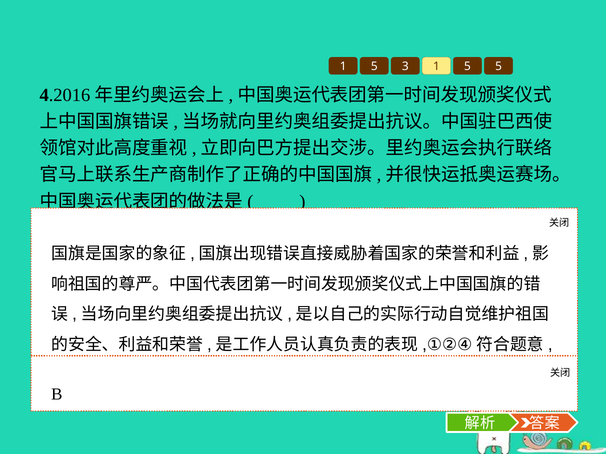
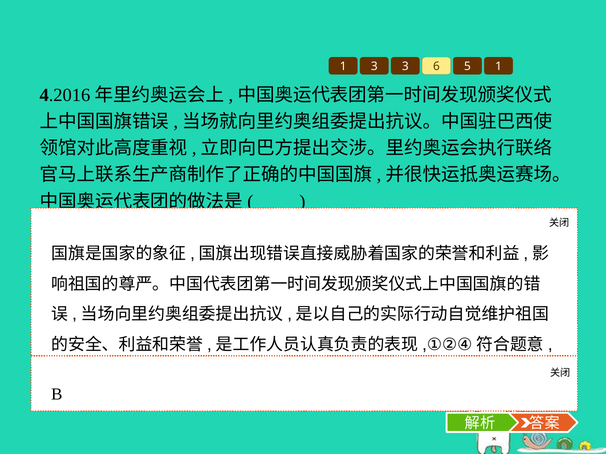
5: 5 -> 3 (374, 67)
3 1: 1 -> 6 (436, 67)
5 5: 5 -> 1 (499, 67)
